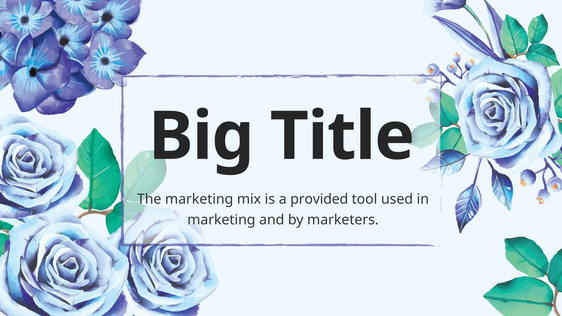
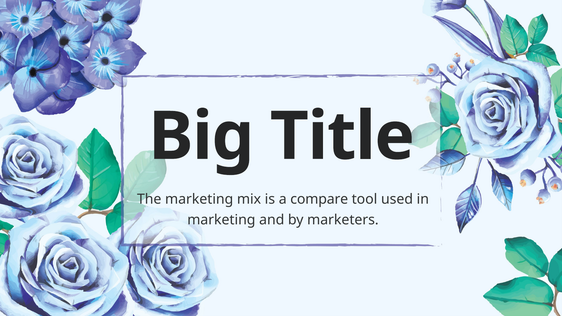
provided: provided -> compare (319, 199)
